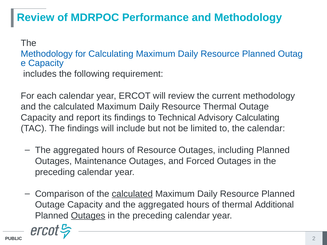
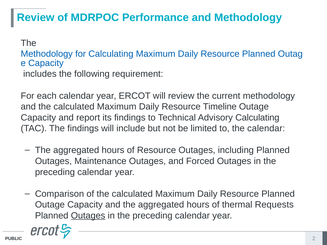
Resource Thermal: Thermal -> Timeline (220, 107)
calculated underline: present -> none (132, 194)
Additional: Additional -> Requests (274, 205)
